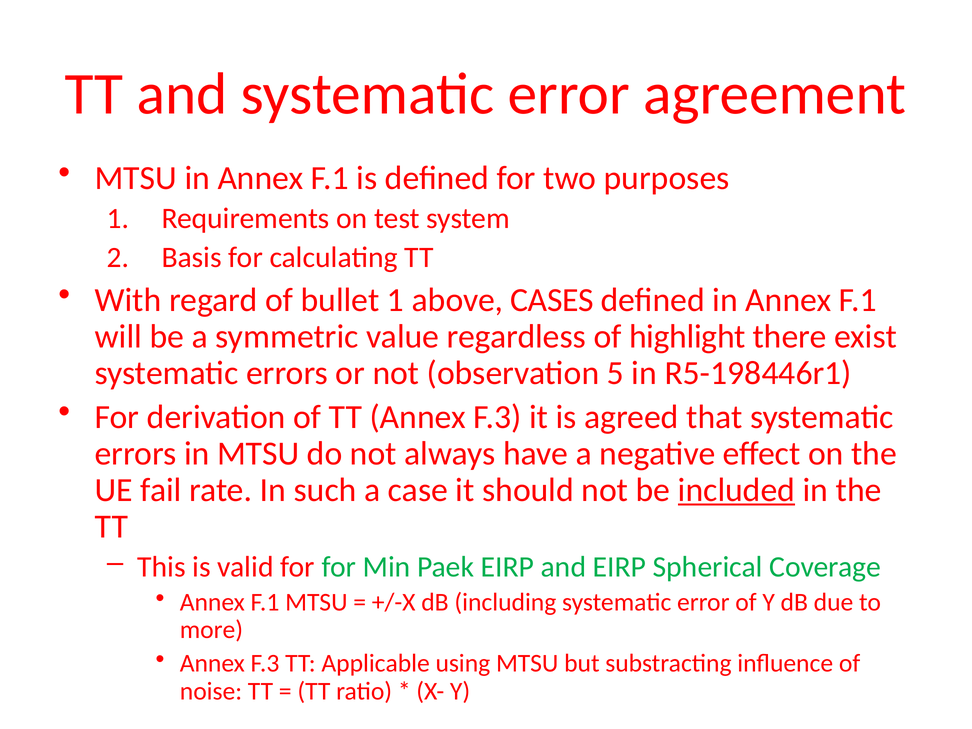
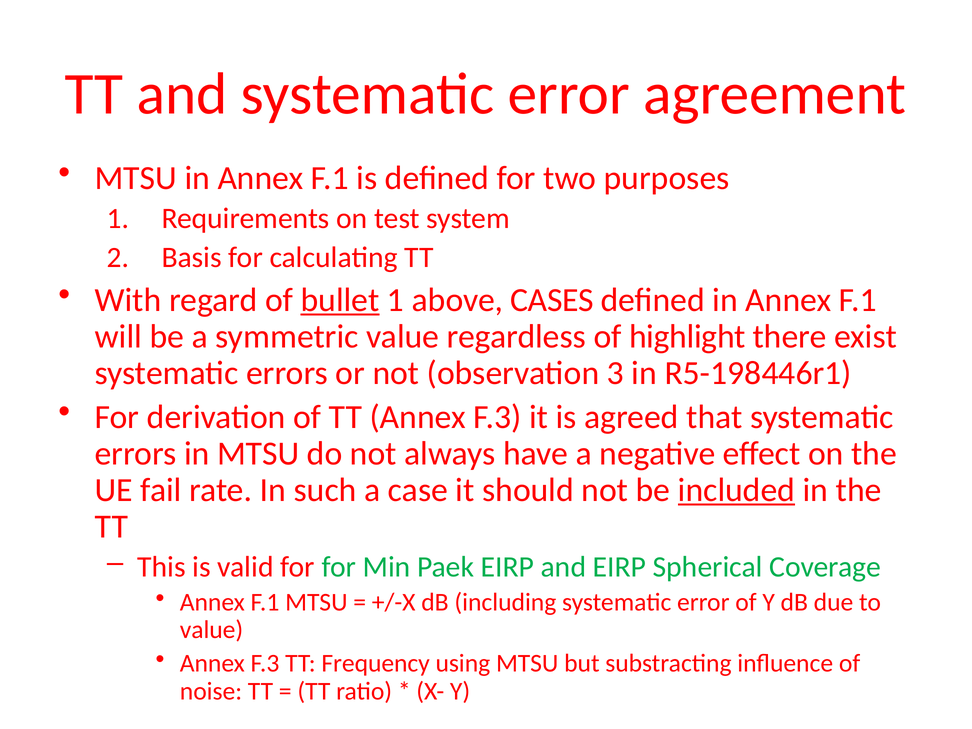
bullet underline: none -> present (340, 300)
5: 5 -> 3 (615, 373)
more: more -> value (211, 630)
Applicable: Applicable -> Frequency (376, 663)
